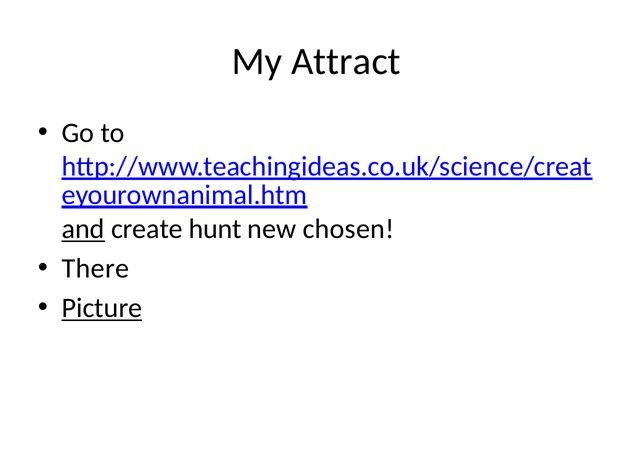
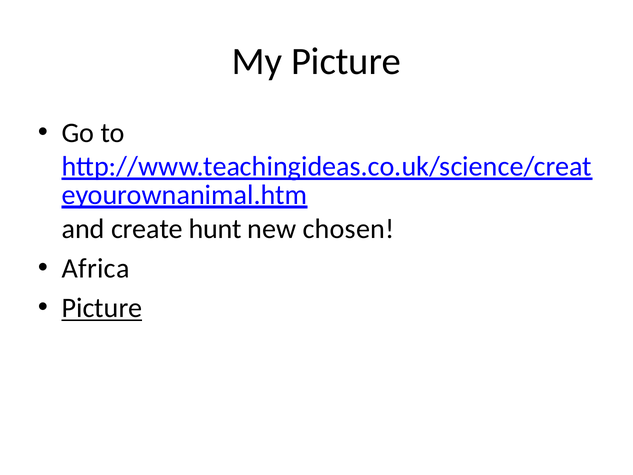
My Attract: Attract -> Picture (346, 61)
and underline: present -> none (83, 229)
There: There -> Africa (96, 268)
